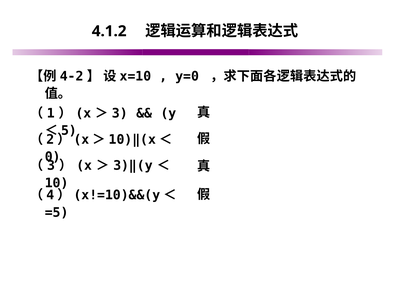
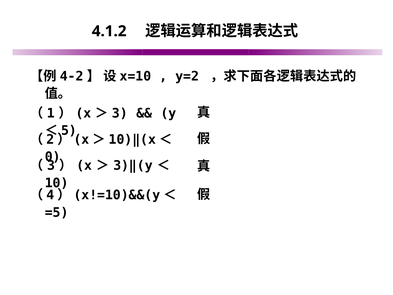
y=0: y=0 -> y=2 (187, 76)
